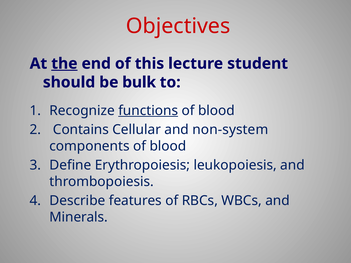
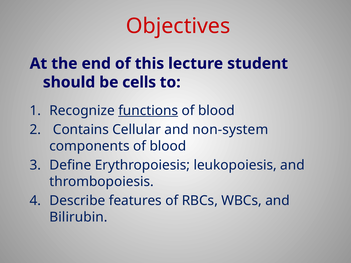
the underline: present -> none (64, 64)
bulk: bulk -> cells (139, 82)
Minerals: Minerals -> Bilirubin (79, 217)
